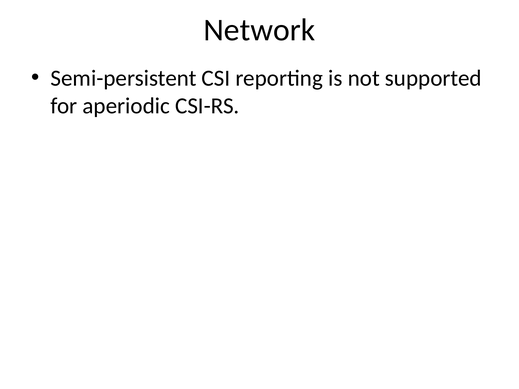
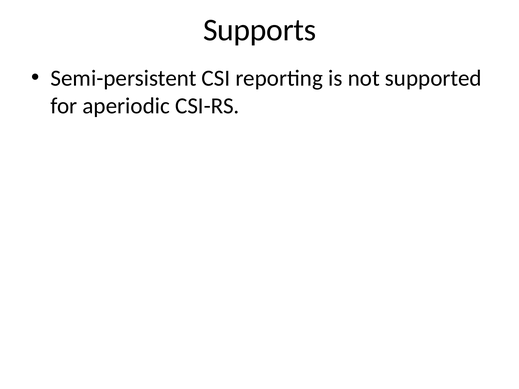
Network: Network -> Supports (260, 30)
